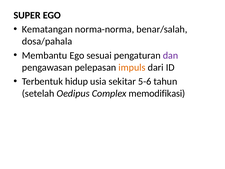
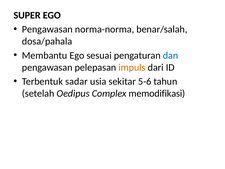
Kematangan: Kematangan -> Pengawasan (47, 29)
dan colour: purple -> blue (171, 55)
hidup: hidup -> sadar (76, 81)
